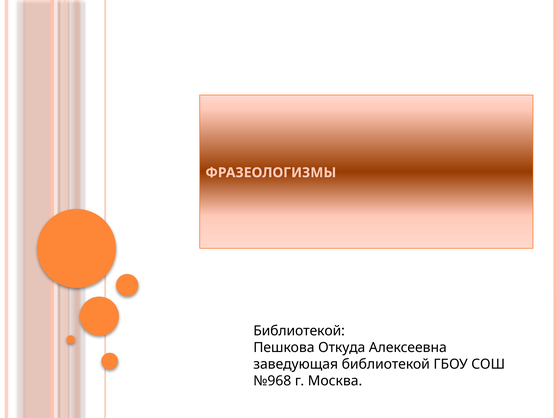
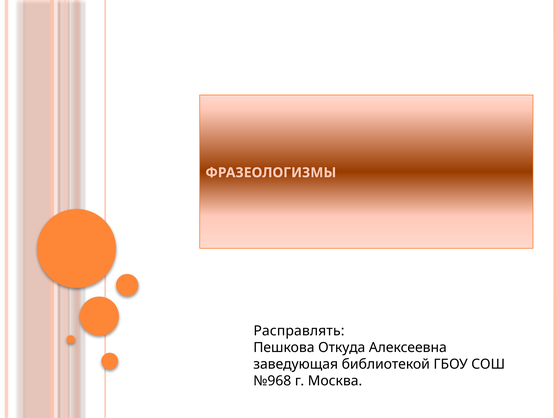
Библиотекой: Библиотекой -> Расправлять (299, 331)
